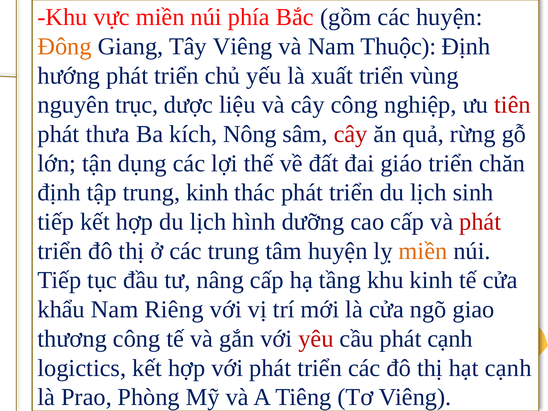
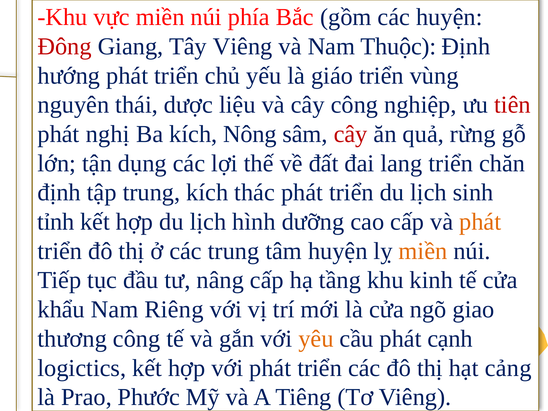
Đông colour: orange -> red (65, 46)
xuất: xuất -> giáo (332, 76)
trục: trục -> thái (137, 105)
thưa: thưa -> nghị (108, 134)
giáo: giáo -> lang (401, 163)
trung kinh: kinh -> kích (207, 193)
tiếp: tiếp -> tỉnh (56, 222)
phát colour: red -> orange (480, 222)
yêu colour: red -> orange (316, 339)
hạt cạnh: cạnh -> cảng (508, 368)
Phòng: Phòng -> Phước (149, 397)
